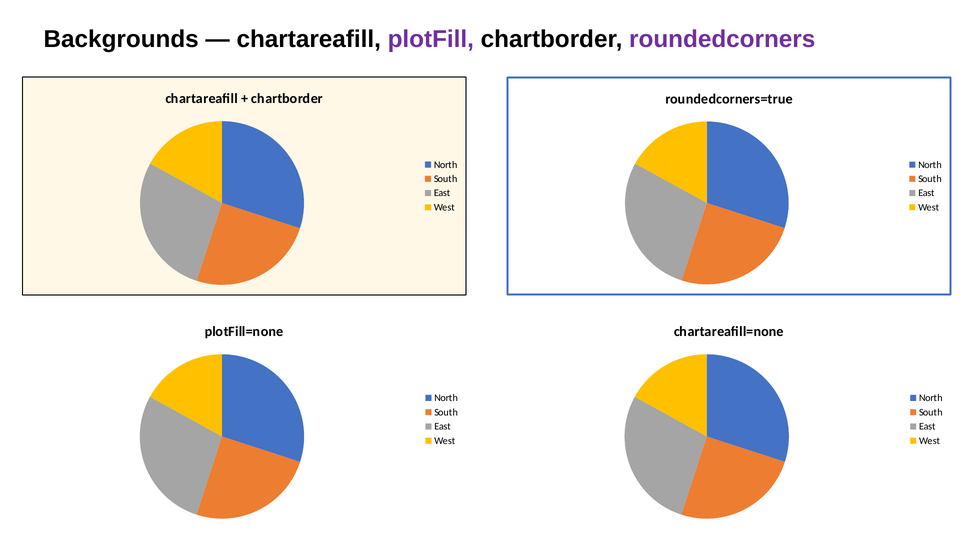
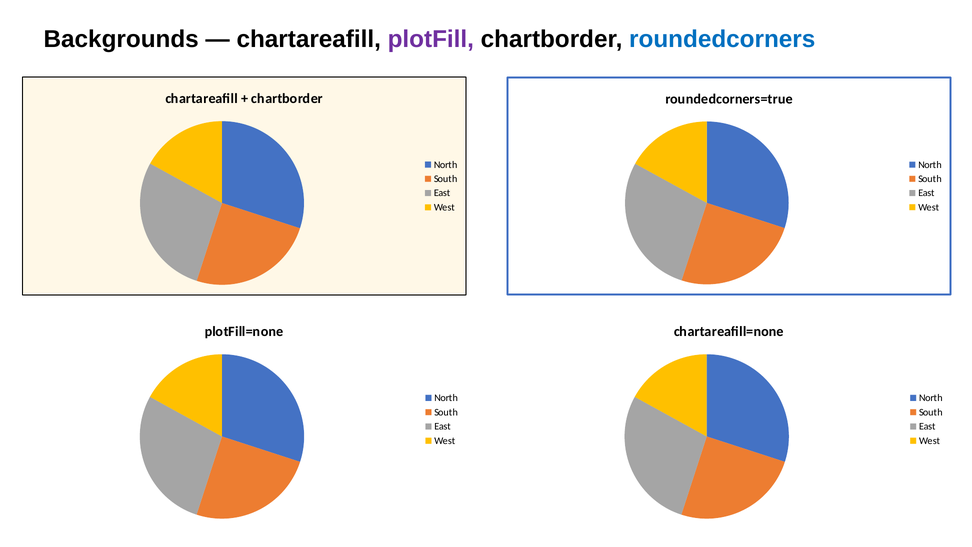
roundedcorners colour: purple -> blue (722, 39)
